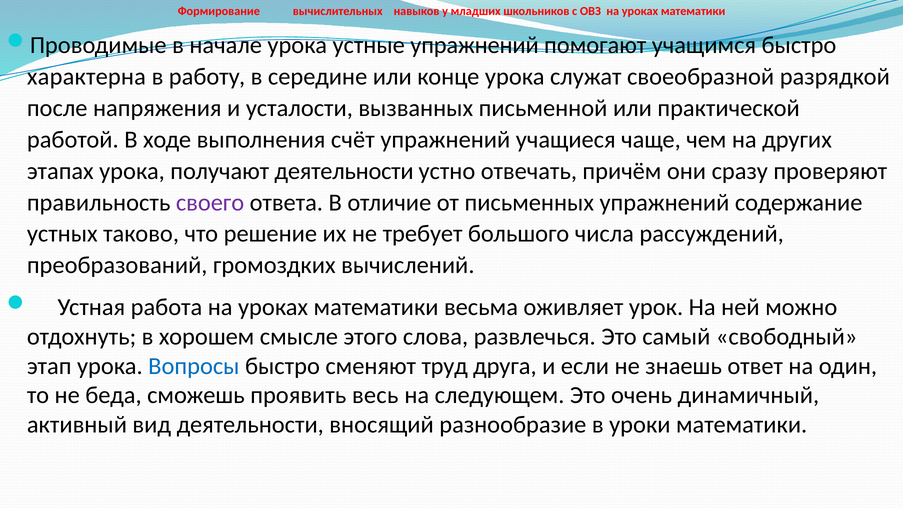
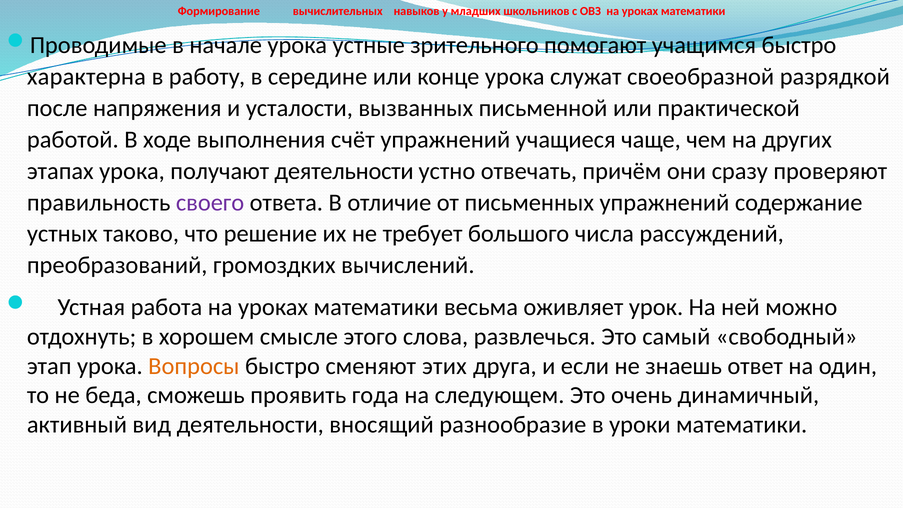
устные упражнений: упражнений -> зрительного (475, 45)
Вопросы colour: blue -> orange (194, 366)
труд: труд -> этих (444, 366)
весь: весь -> года (375, 395)
